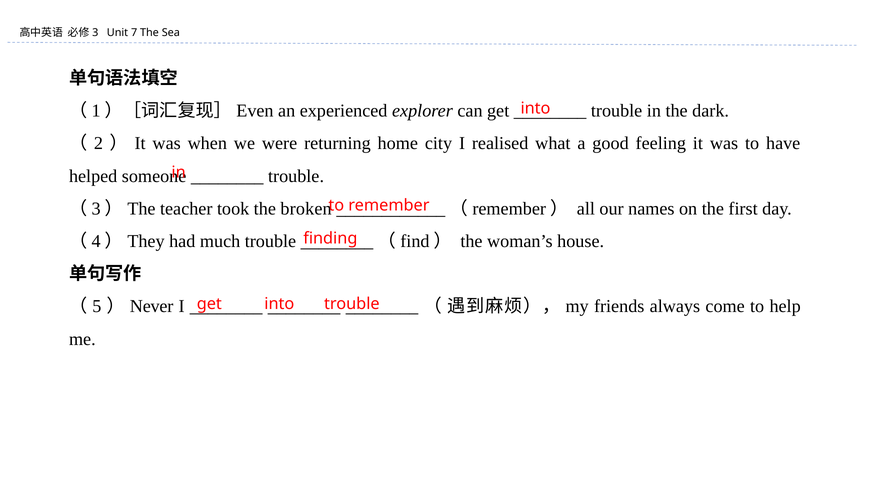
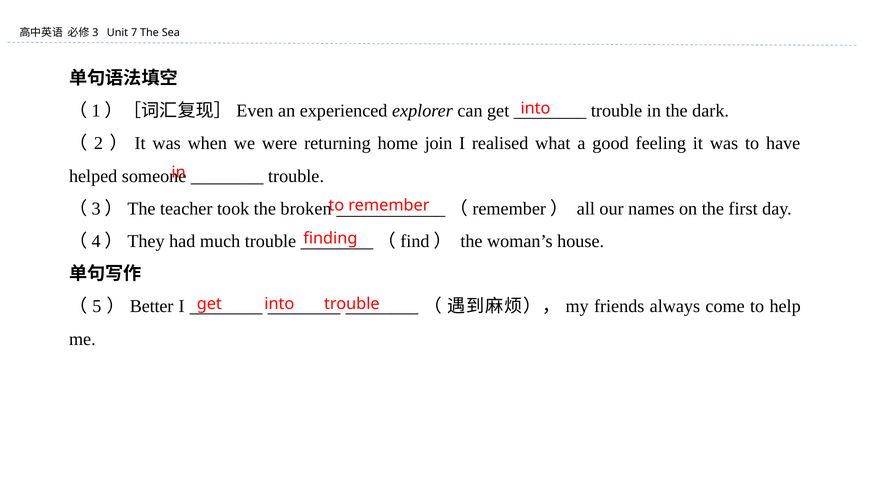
city: city -> join (439, 144)
Never: Never -> Better (152, 307)
